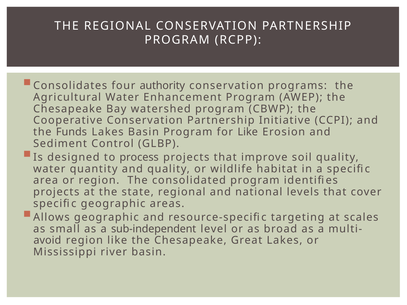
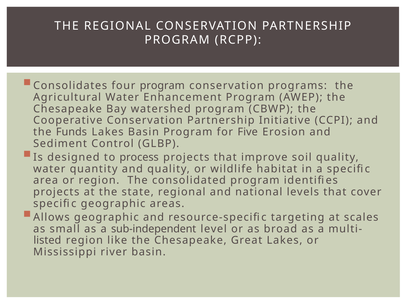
four authority: authority -> program (162, 86)
for Like: Like -> Five (248, 132)
avoid: avoid -> listed (47, 241)
